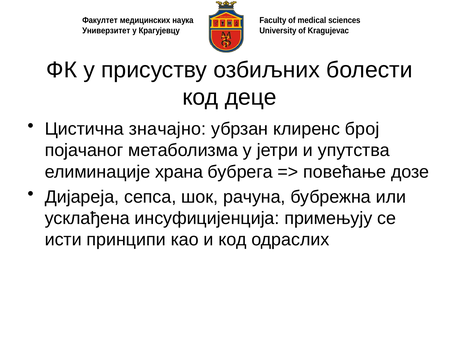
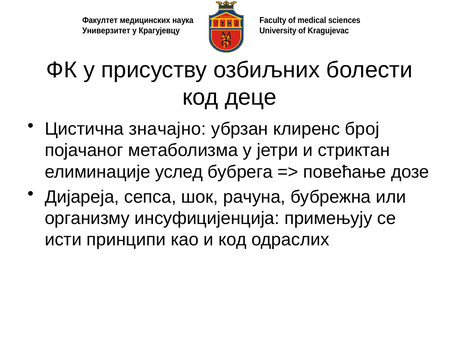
упутства: упутства -> стриктан (354, 151)
храна: храна -> услед (179, 172)
усклађена: усклађена -> организму (87, 218)
